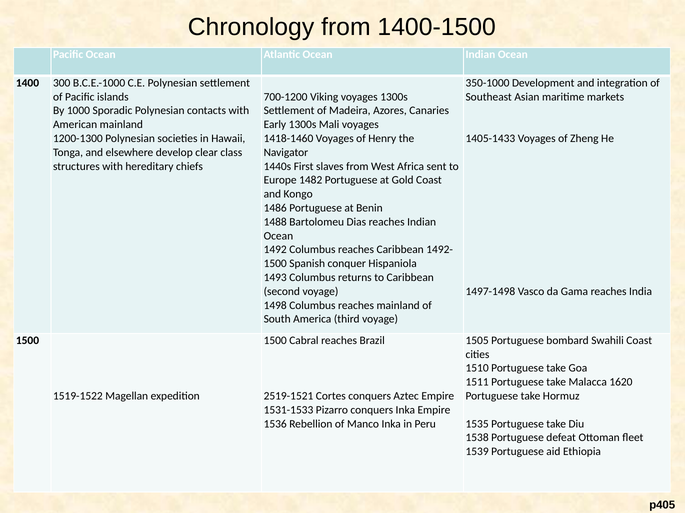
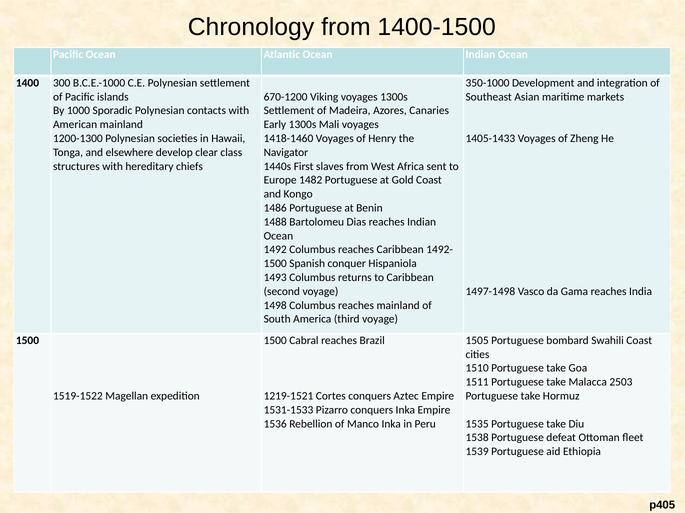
700-1200: 700-1200 -> 670-1200 (286, 97)
1620: 1620 -> 2503 (621, 383)
2519-1521: 2519-1521 -> 1219-1521 (288, 397)
